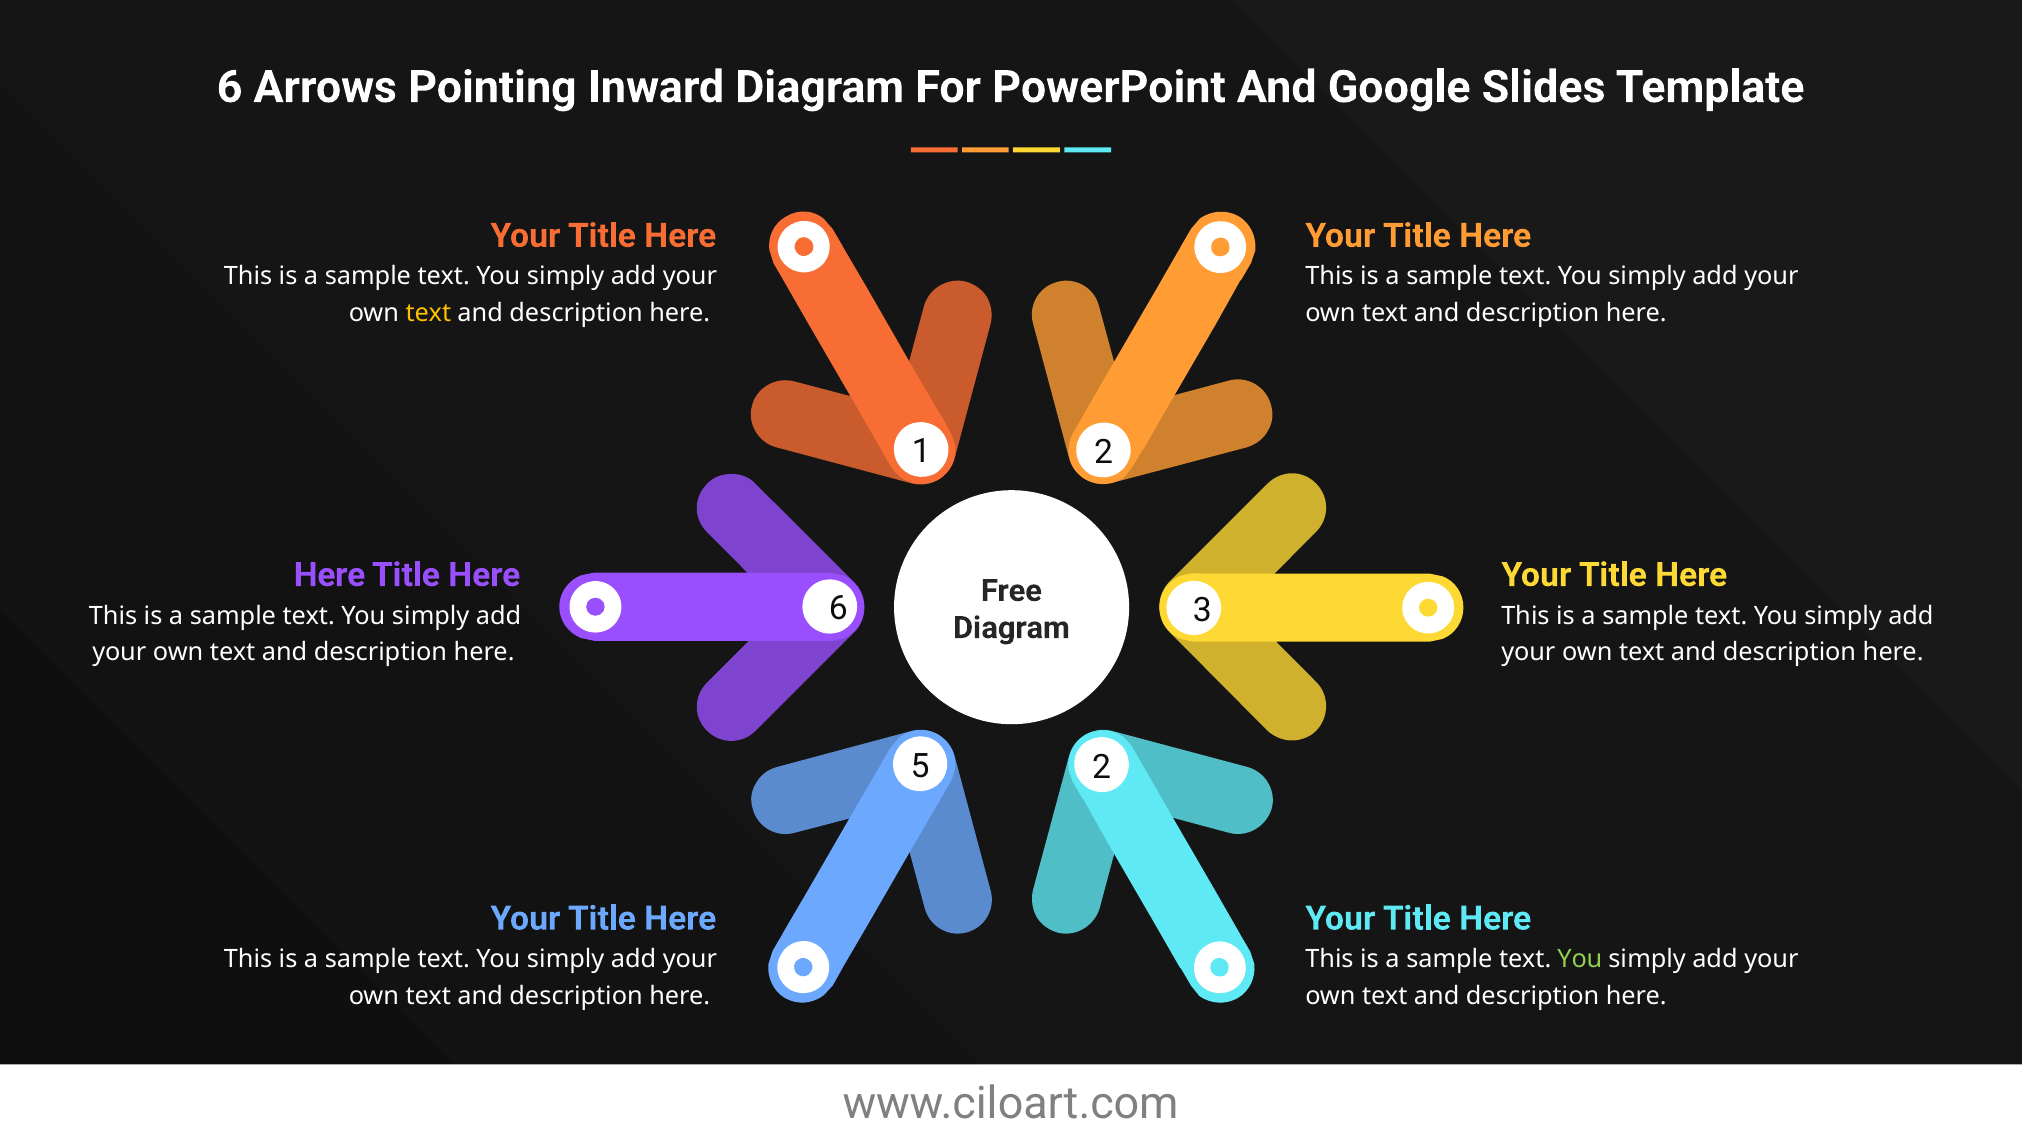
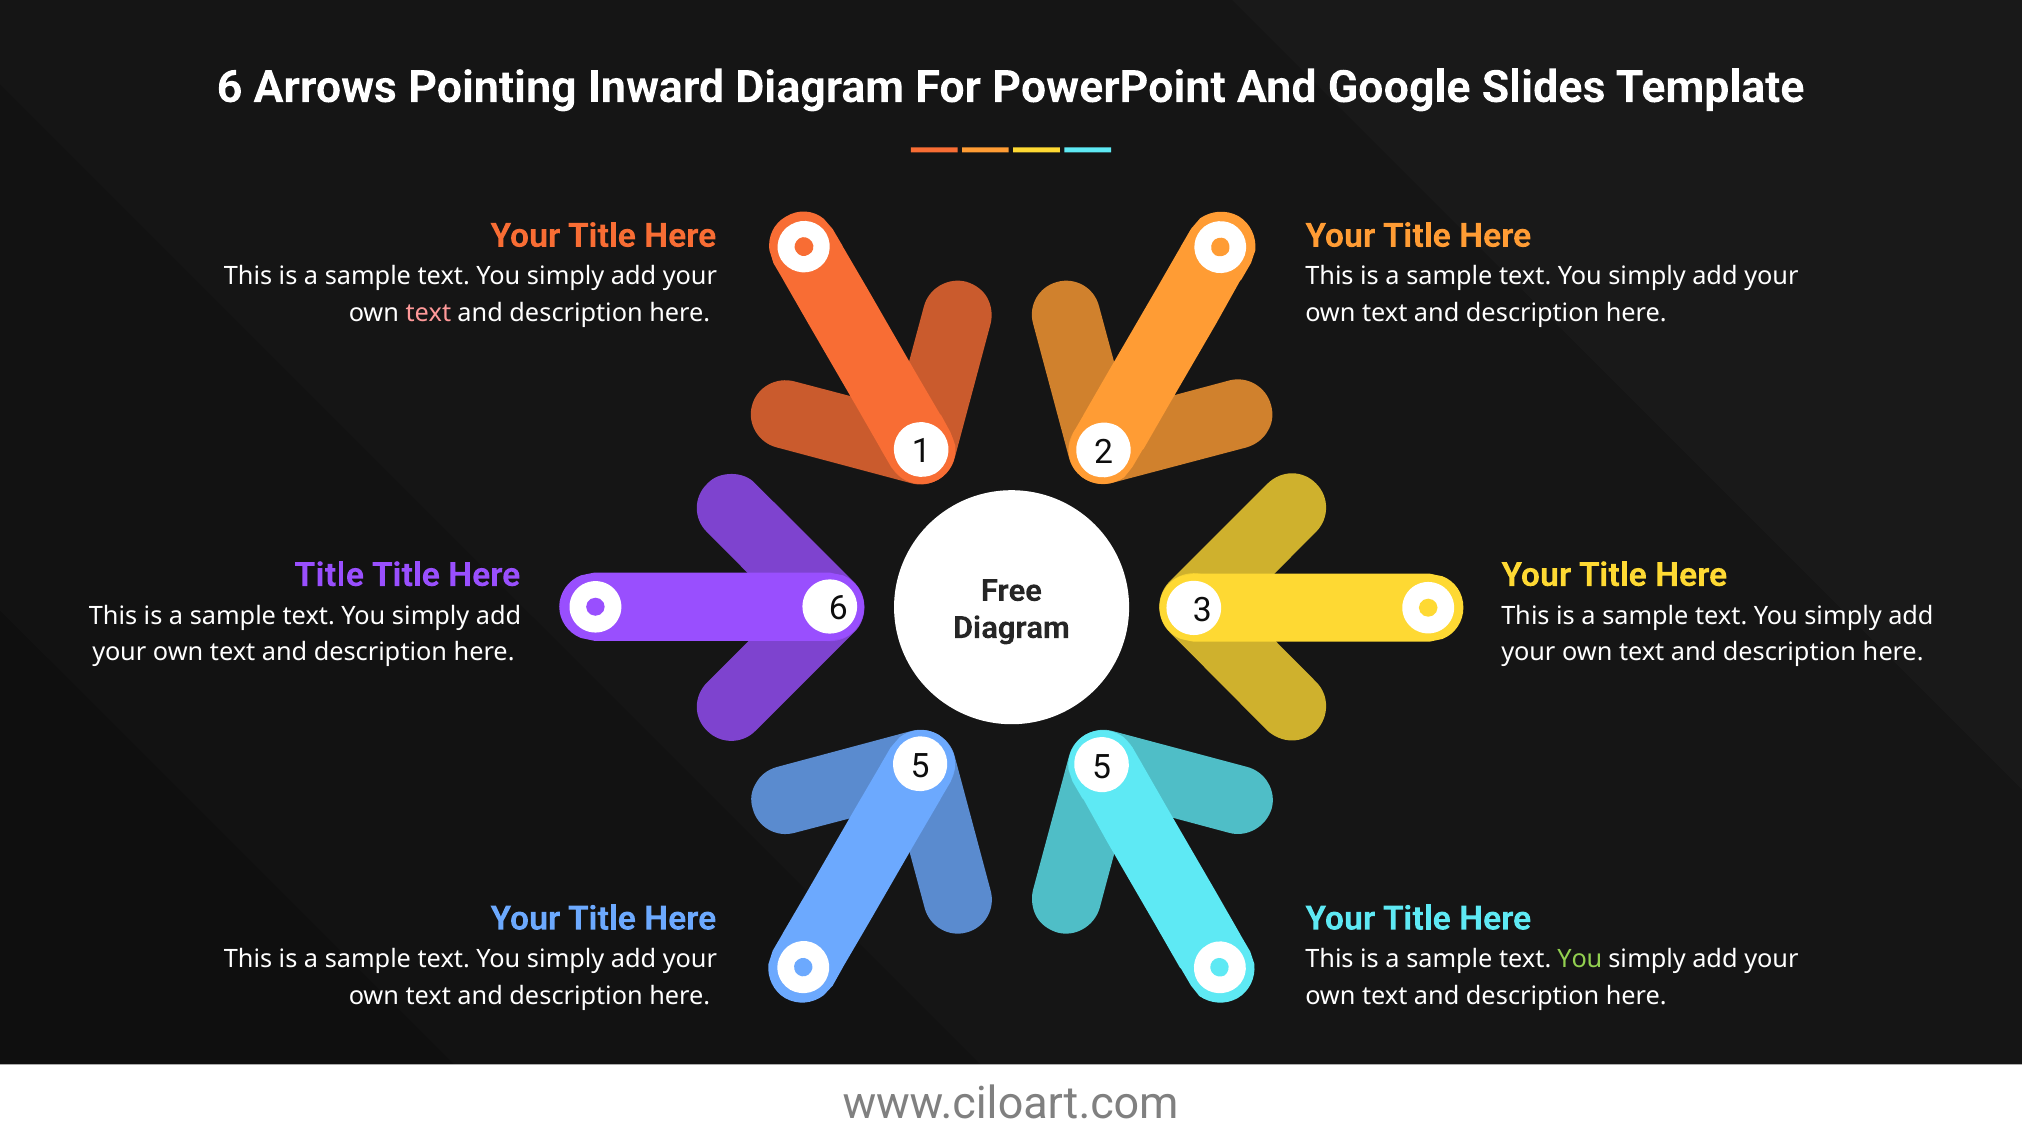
text colour: yellow -> pink (428, 313)
Here: Here -> Title (329, 575)
5 2: 2 -> 5 (1102, 767)
